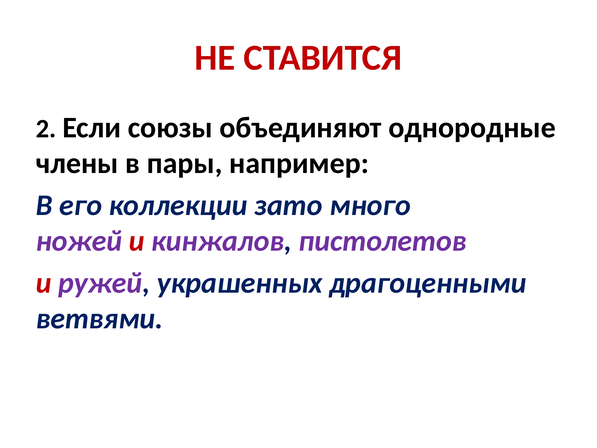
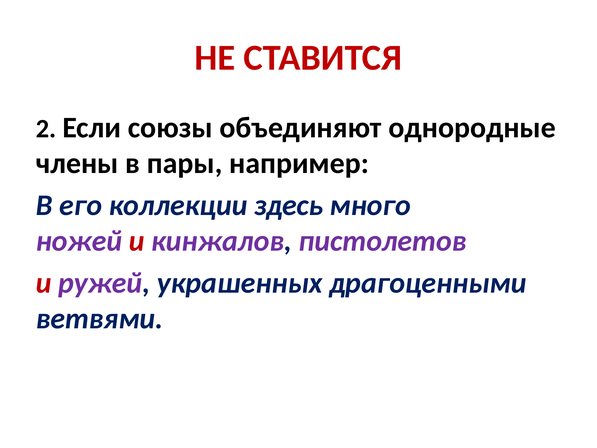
зато: зато -> здесь (289, 205)
